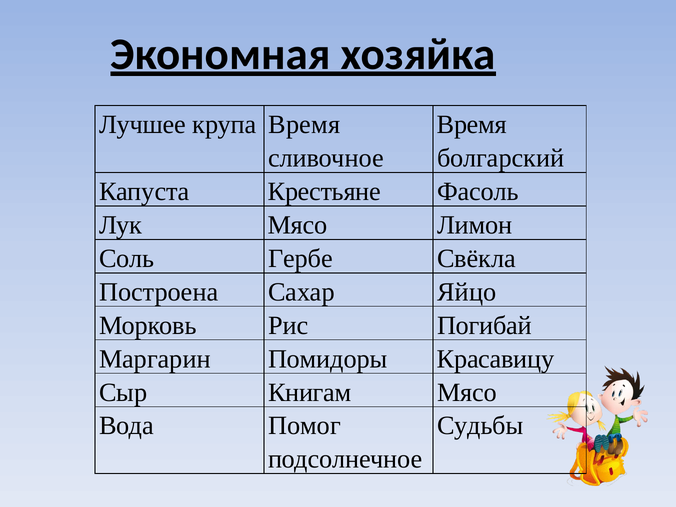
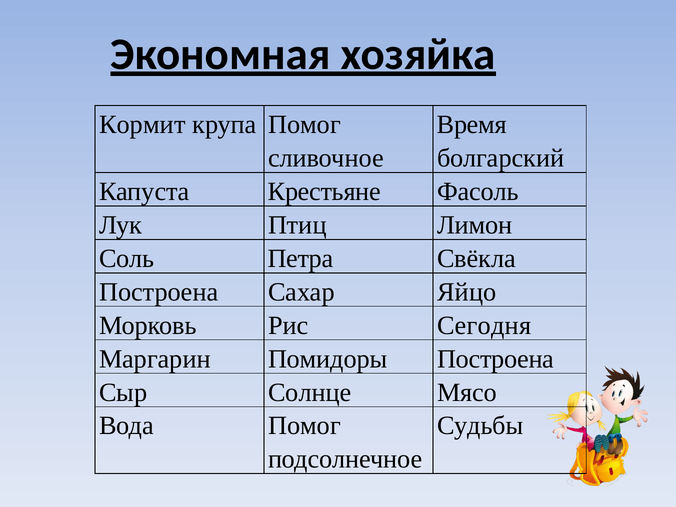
Лучшее: Лучшее -> Кормит (142, 125)
крупа Время: Время -> Помог (304, 125)
Лук Мясо: Мясо -> Птиц (297, 225)
Гербе: Гербе -> Петра (300, 259)
Погибай: Погибай -> Сегодня (484, 325)
Помидоры Красавицу: Красавицу -> Построена (496, 359)
Книгам: Книгам -> Солнце (310, 392)
